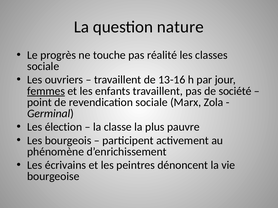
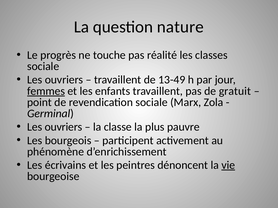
13-16: 13-16 -> 13-49 (172, 80)
société: société -> gratuit (235, 91)
élection: élection -> ouvriers (63, 127)
vie underline: none -> present (228, 165)
